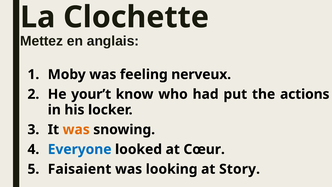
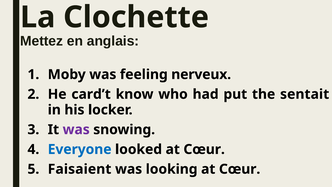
your’t: your’t -> card’t (91, 94)
actions: actions -> sentait (305, 94)
was colour: orange -> purple (76, 129)
looking at Story: Story -> Cœur (240, 169)
